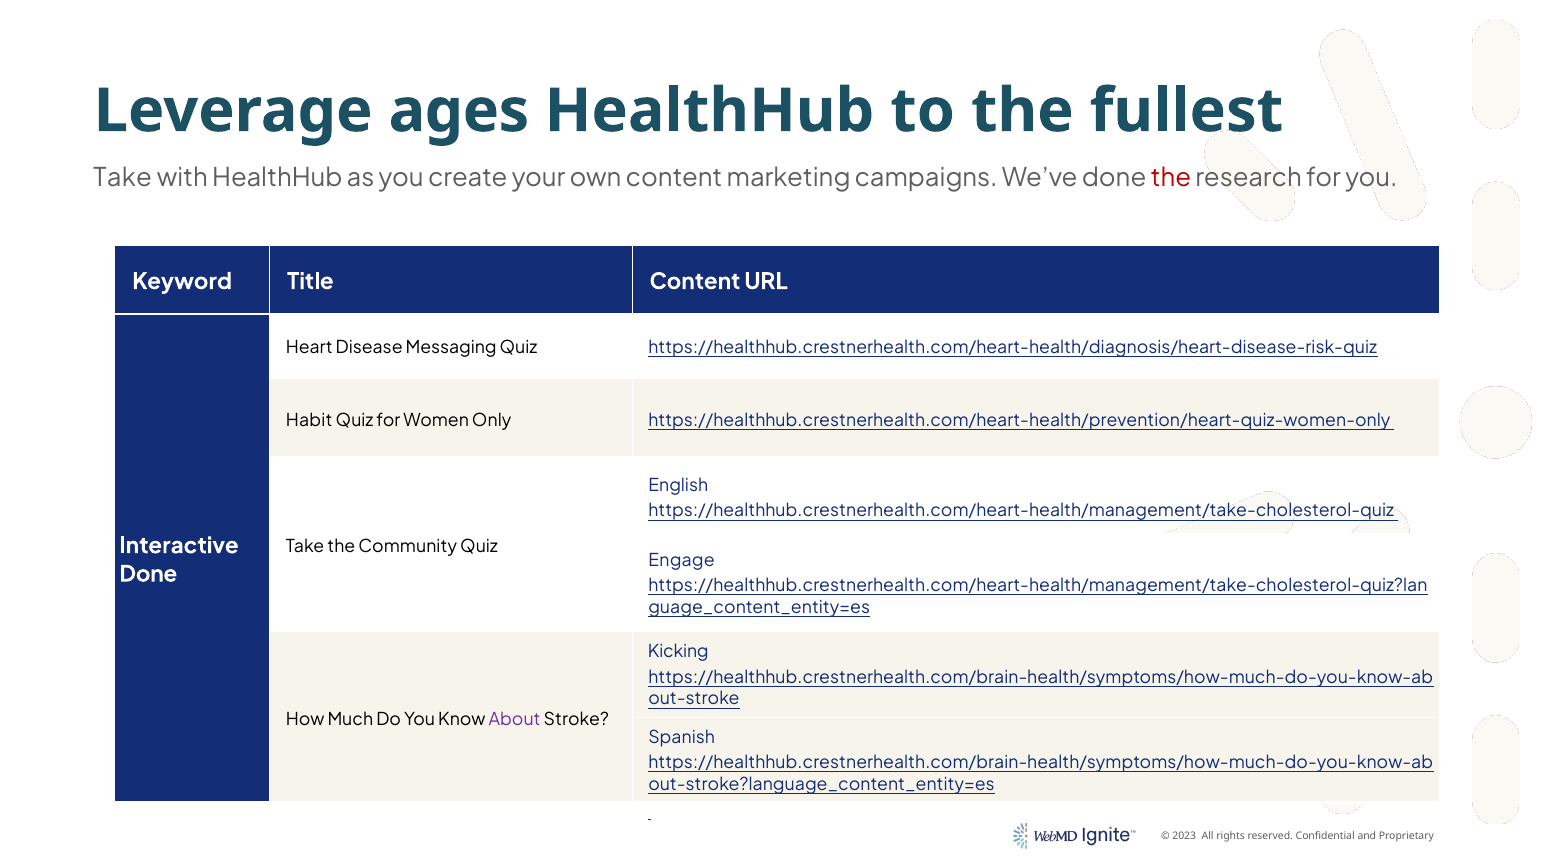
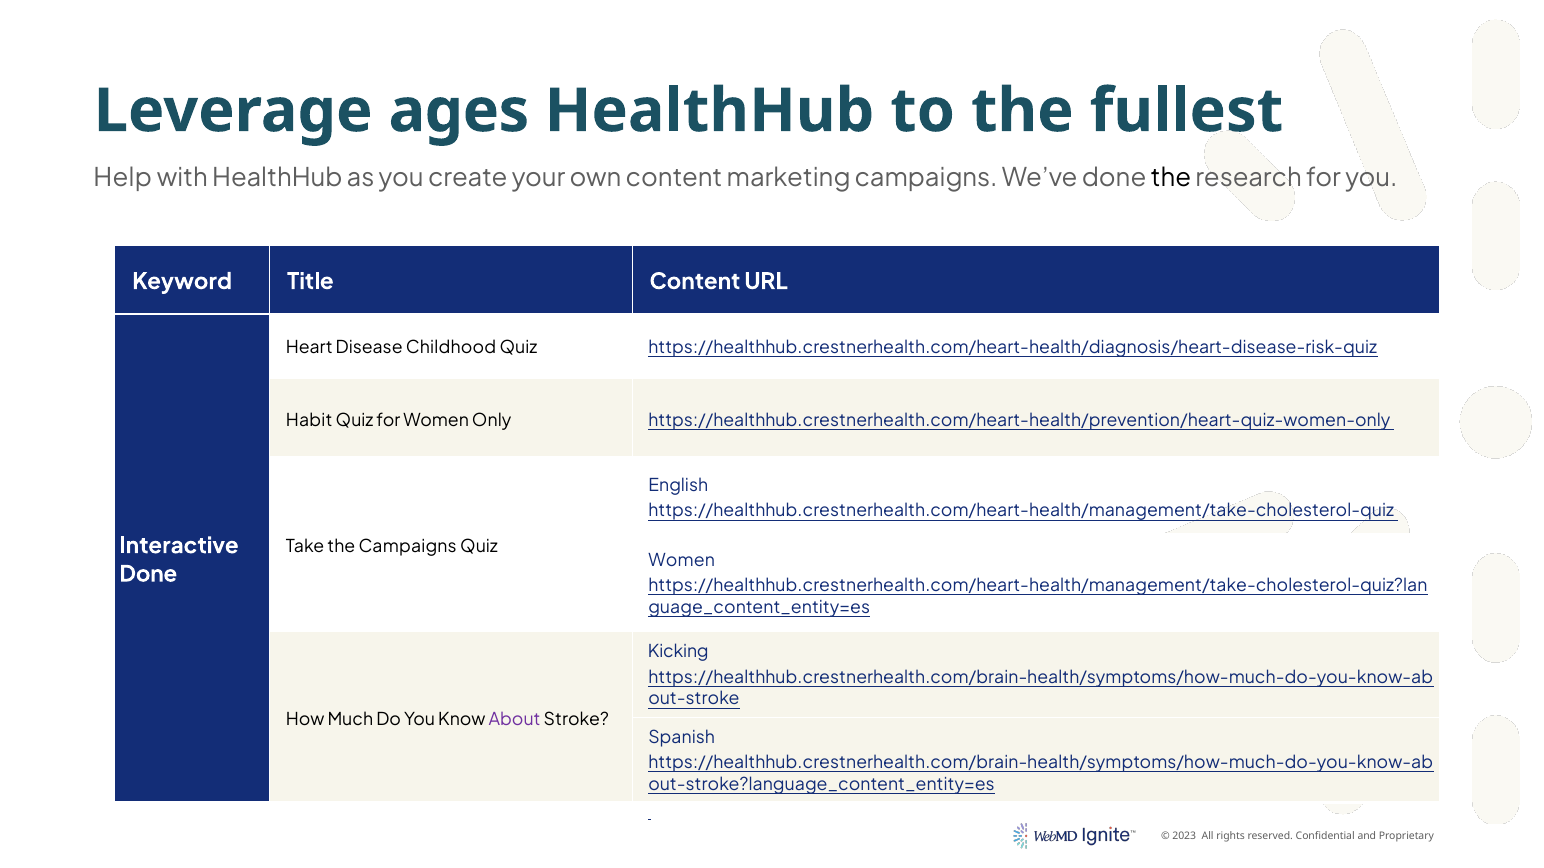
Take: Take -> Help (123, 178)
the colour: red -> black (1171, 178)
Messaging: Messaging -> Childhood (451, 348)
the Community: Community -> Campaigns (408, 547)
Engage: Engage -> Women (682, 561)
